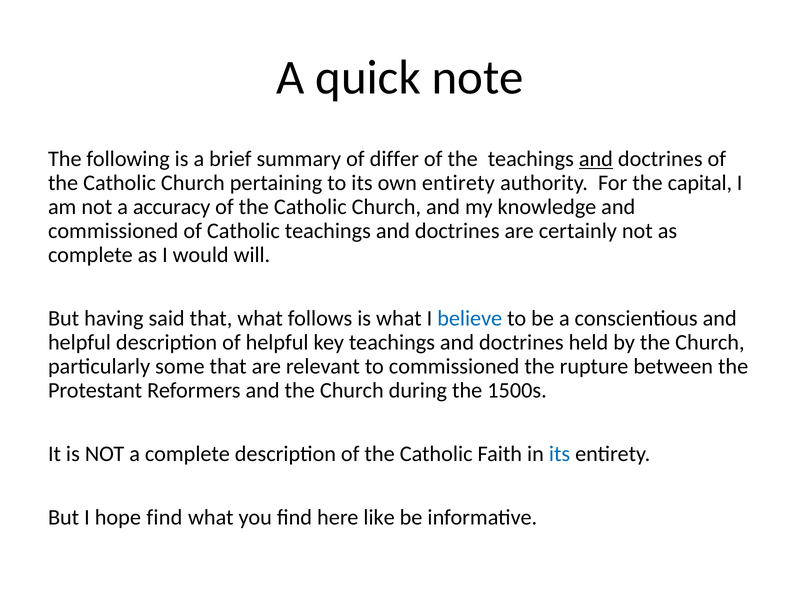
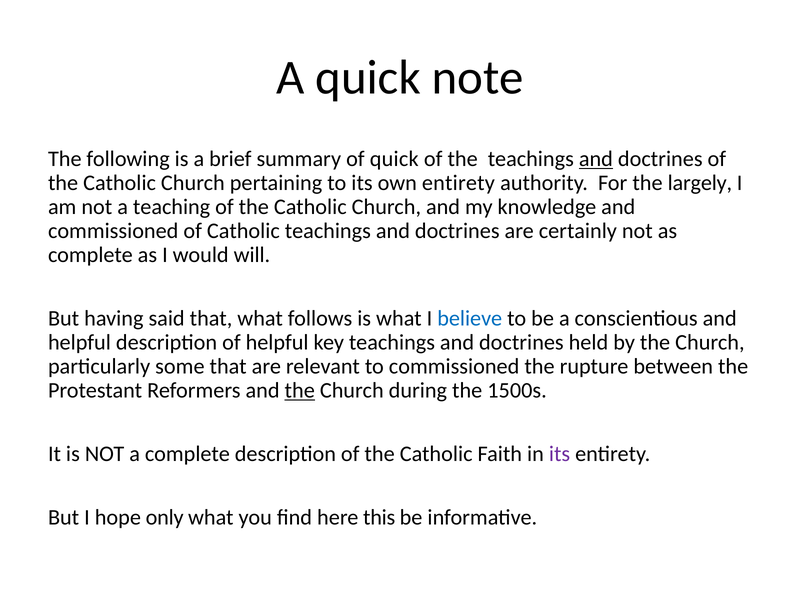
of differ: differ -> quick (394, 159)
capital: capital -> largely (700, 183)
accuracy: accuracy -> teaching (172, 207)
the underline: none -> present (300, 390)
its colour: blue -> purple (560, 454)
hope find: find -> only (165, 517)
like: like -> this (379, 517)
